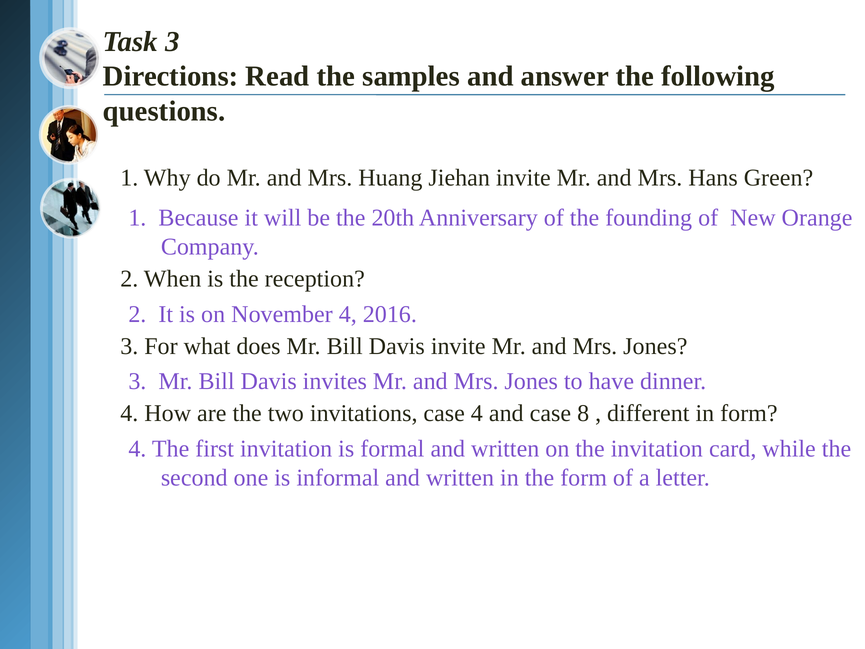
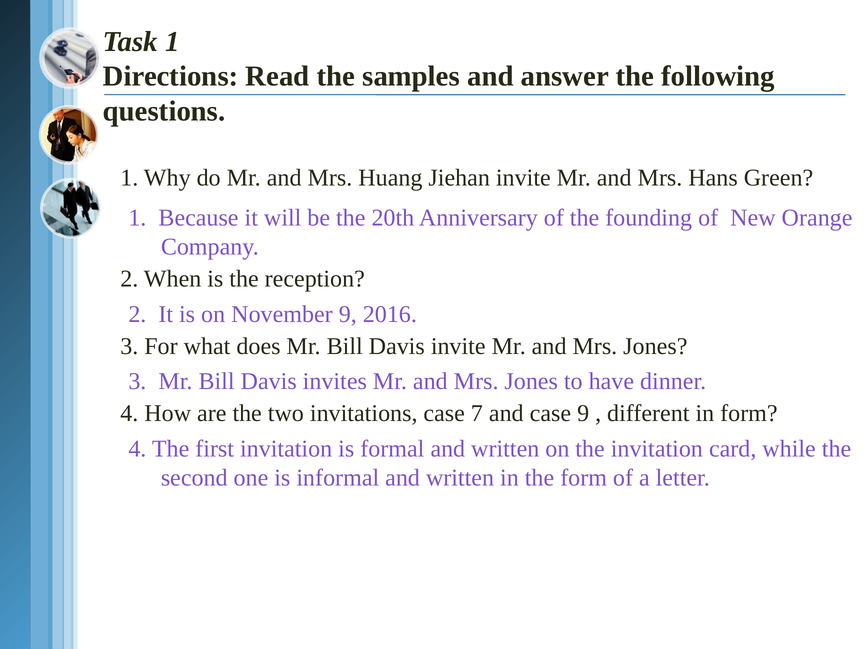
Task 3: 3 -> 1 (172, 42)
November 4: 4 -> 9 (348, 314)
case 4: 4 -> 7 (477, 413)
case 8: 8 -> 9 (583, 413)
